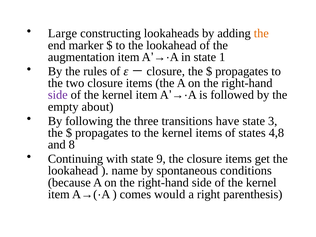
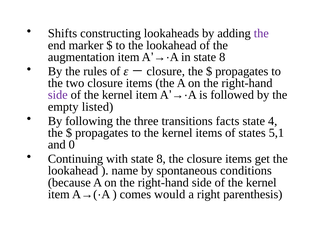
Large: Large -> Shifts (63, 33)
the colour: orange -> purple (261, 33)
in state 1: 1 -> 8 (222, 57)
about: about -> listed (98, 107)
have: have -> facts (228, 121)
3: 3 -> 4 (273, 121)
4,8: 4,8 -> 5,1 (276, 133)
8: 8 -> 0 (72, 145)
with state 9: 9 -> 8 (161, 159)
